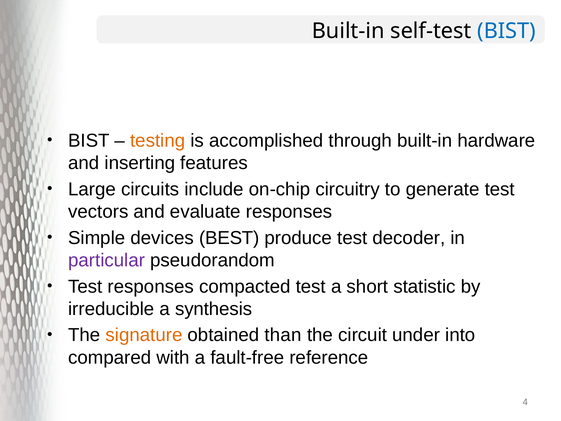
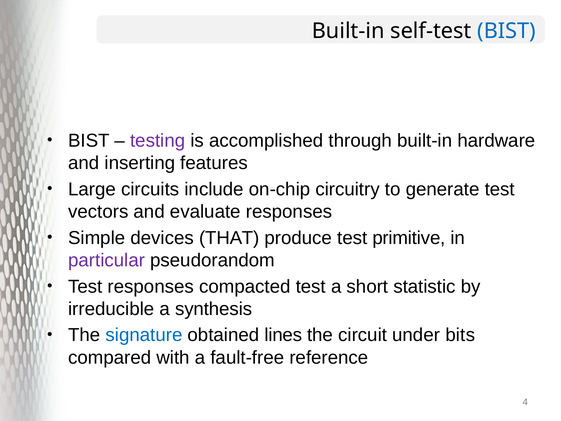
testing colour: orange -> purple (158, 141)
BEST: BEST -> THAT (229, 238)
decoder: decoder -> primitive (409, 238)
signature colour: orange -> blue (144, 335)
than: than -> lines (283, 335)
into: into -> bits (460, 335)
